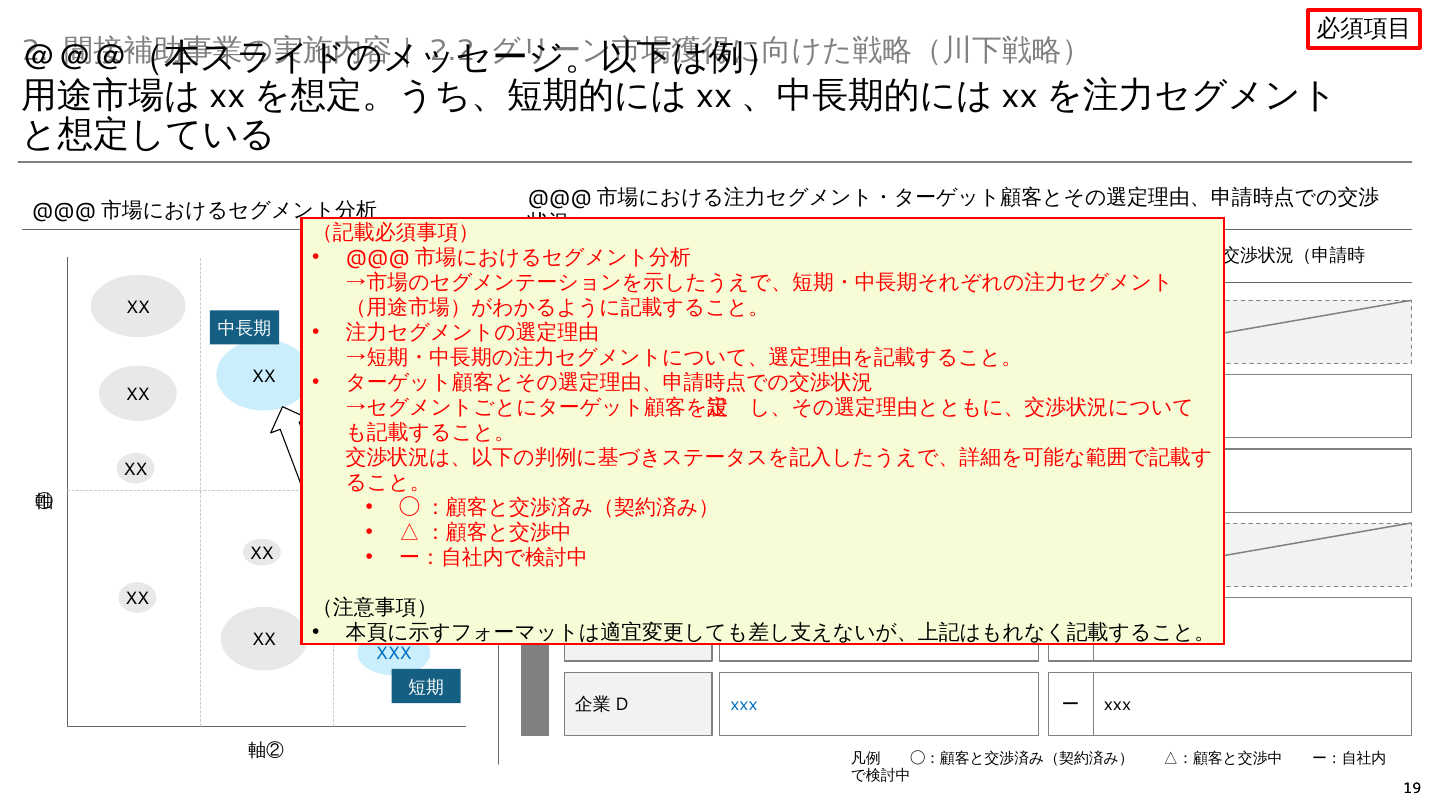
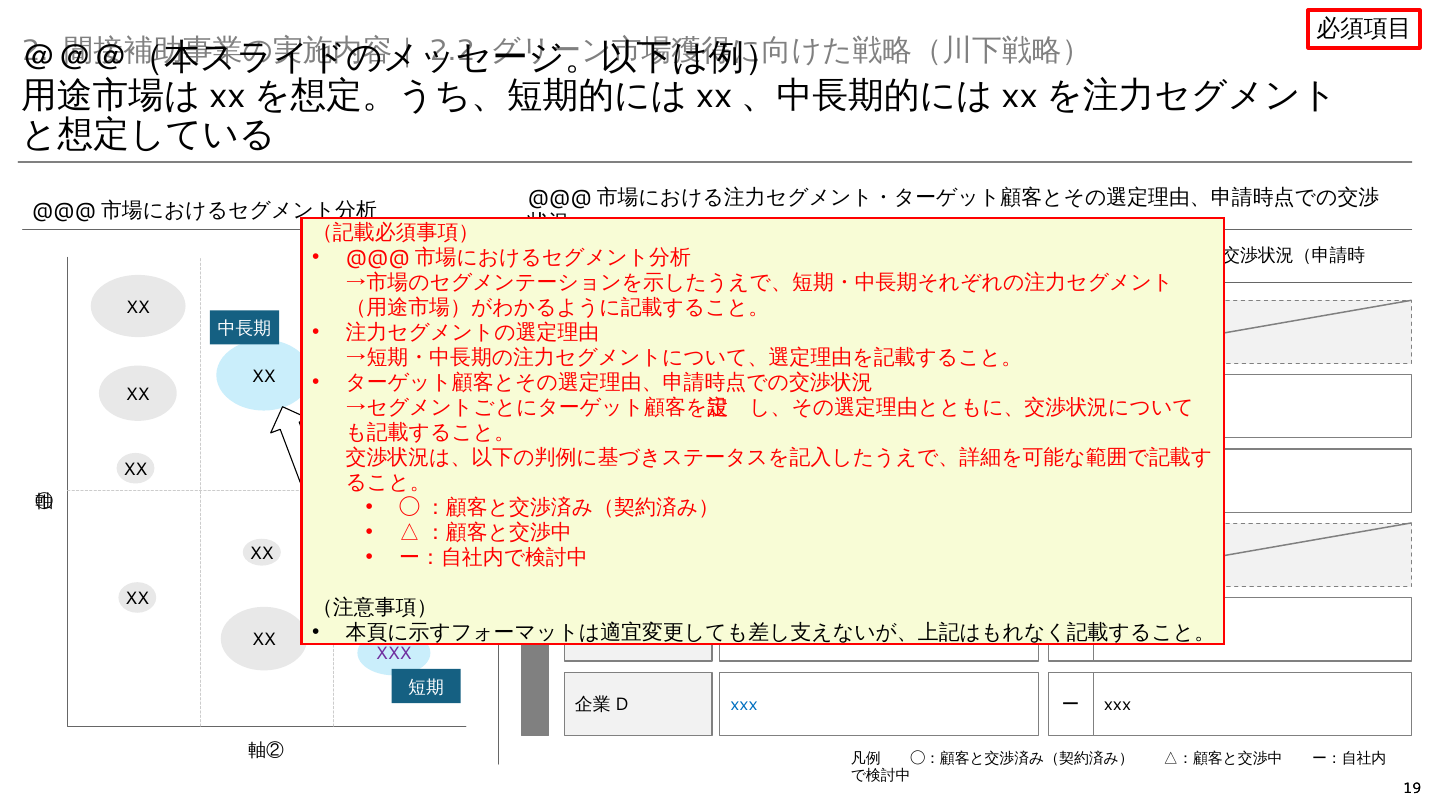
XXX colour: blue -> purple (394, 654)
